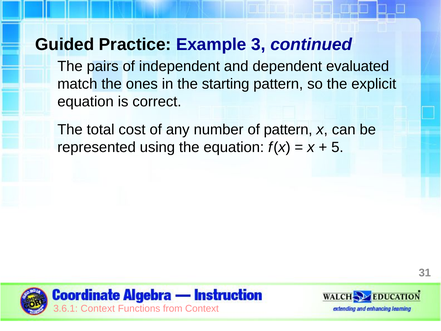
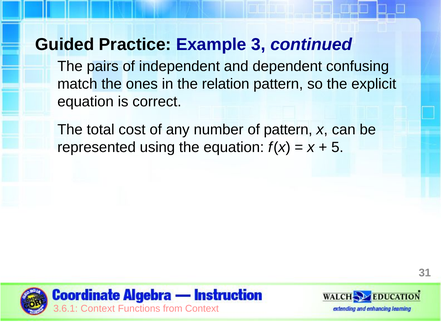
evaluated: evaluated -> confusing (358, 66)
starting: starting -> relation (226, 84)
